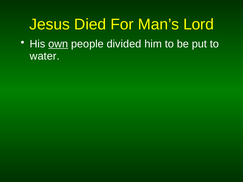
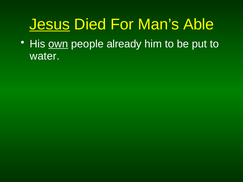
Jesus underline: none -> present (50, 24)
Lord: Lord -> Able (199, 24)
divided: divided -> already (124, 44)
